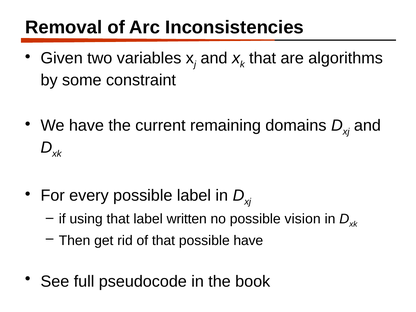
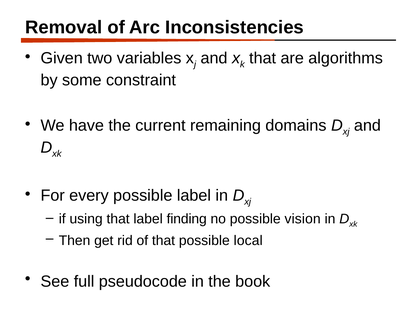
written: written -> finding (187, 219)
possible have: have -> local (248, 241)
